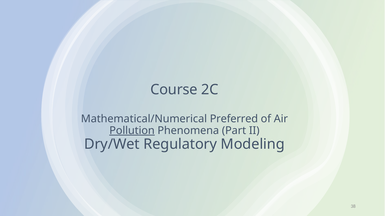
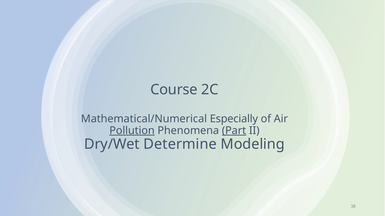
Preferred: Preferred -> Especially (234, 119)
Part underline: none -> present (234, 131)
Regulatory: Regulatory -> Determine (180, 144)
